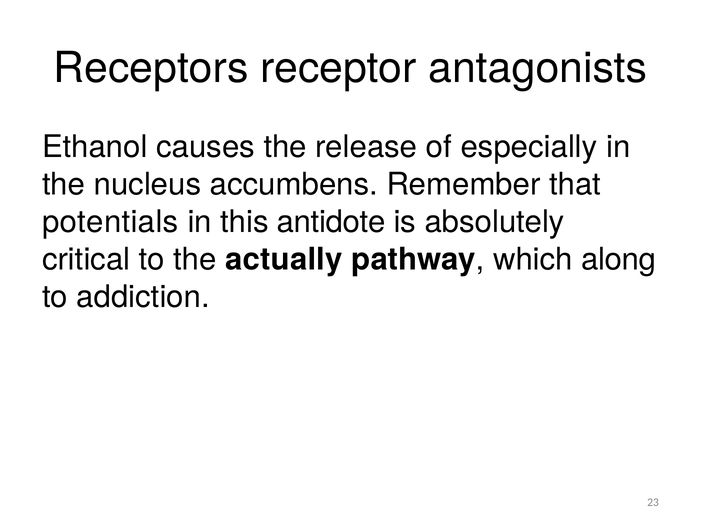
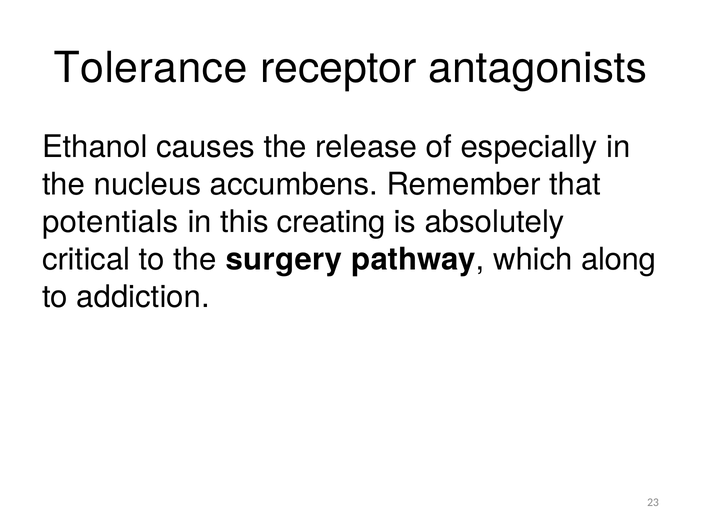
Receptors: Receptors -> Tolerance (151, 68)
antidote: antidote -> creating (331, 222)
actually: actually -> surgery (284, 259)
